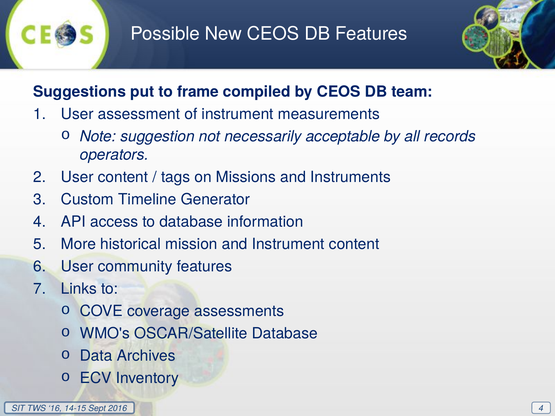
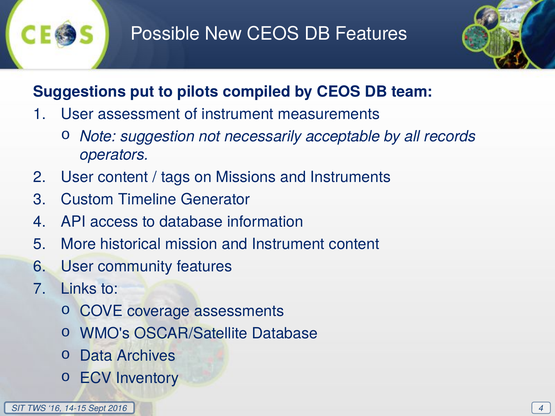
frame: frame -> pilots (198, 92)
